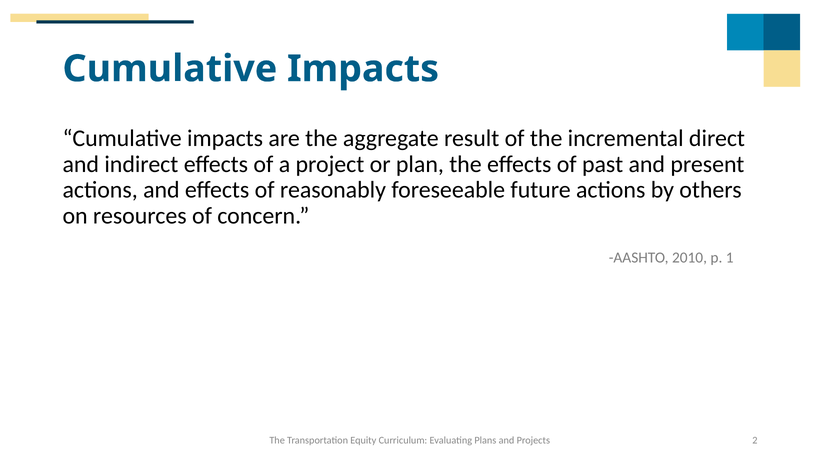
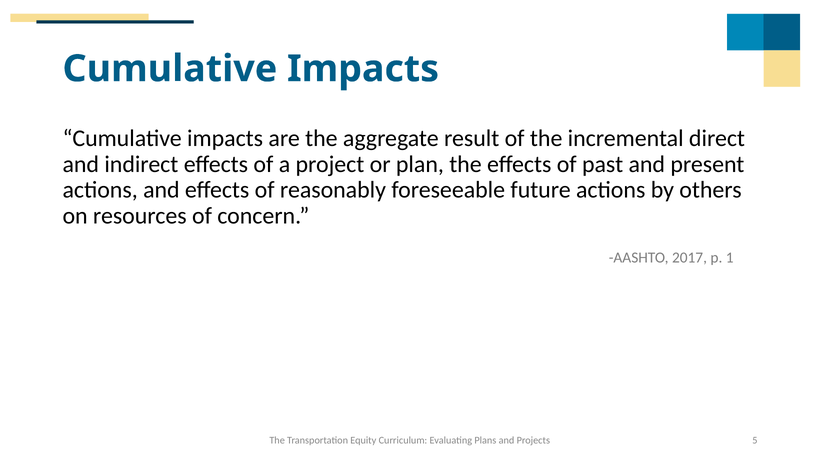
2010: 2010 -> 2017 (689, 258)
2: 2 -> 5 (755, 440)
